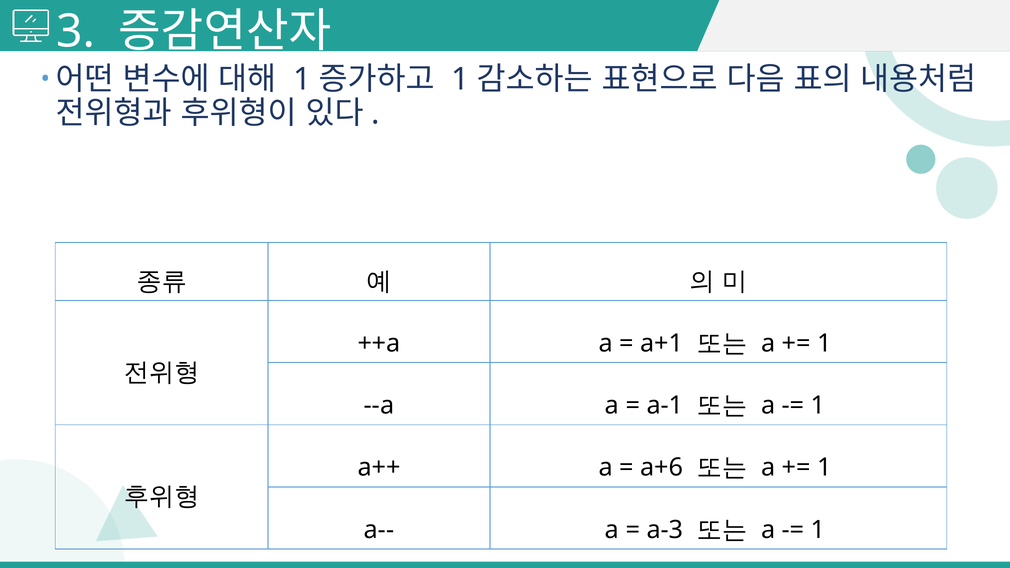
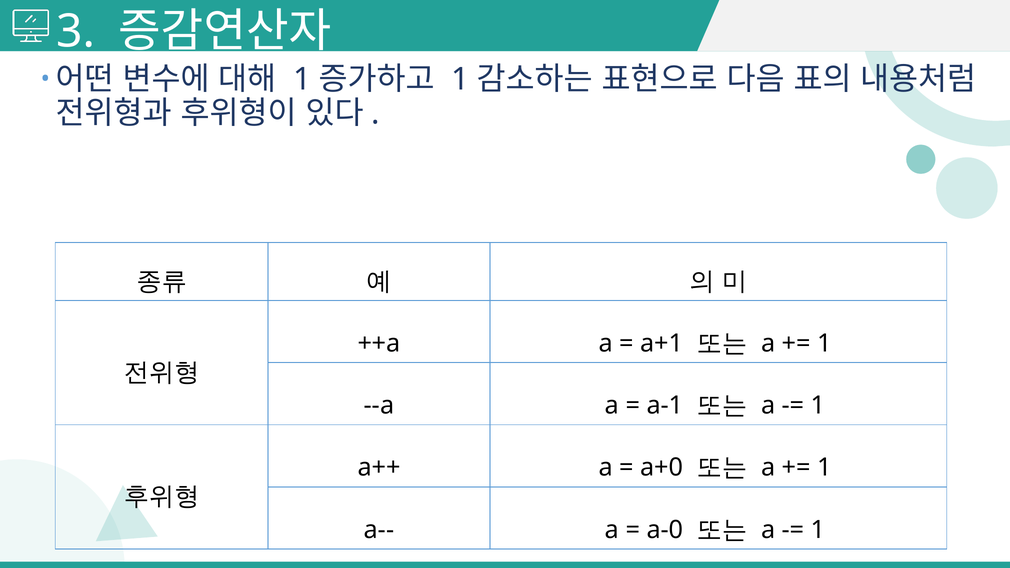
a+6: a+6 -> a+0 (662, 468)
a-3: a-3 -> a-0 (665, 530)
